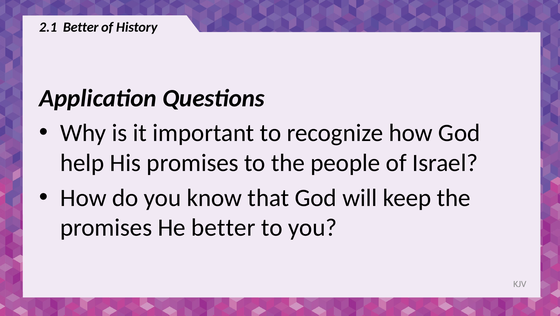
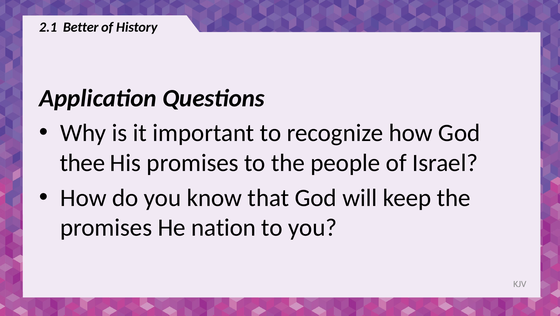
help: help -> thee (82, 163)
He better: better -> nation (224, 228)
